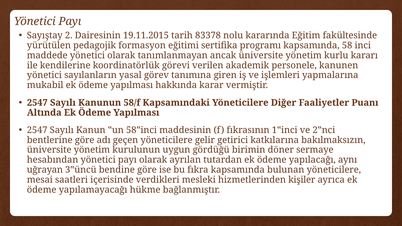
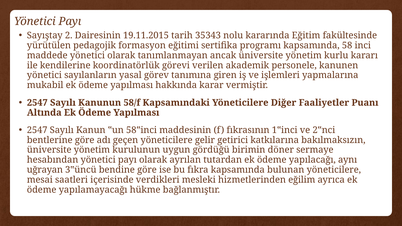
83378: 83378 -> 35343 (208, 35)
kişiler: kişiler -> eğilim (302, 180)
